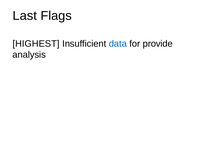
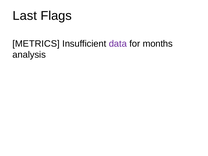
HIGHEST: HIGHEST -> METRICS (36, 44)
data colour: blue -> purple (118, 44)
provide: provide -> months (158, 44)
